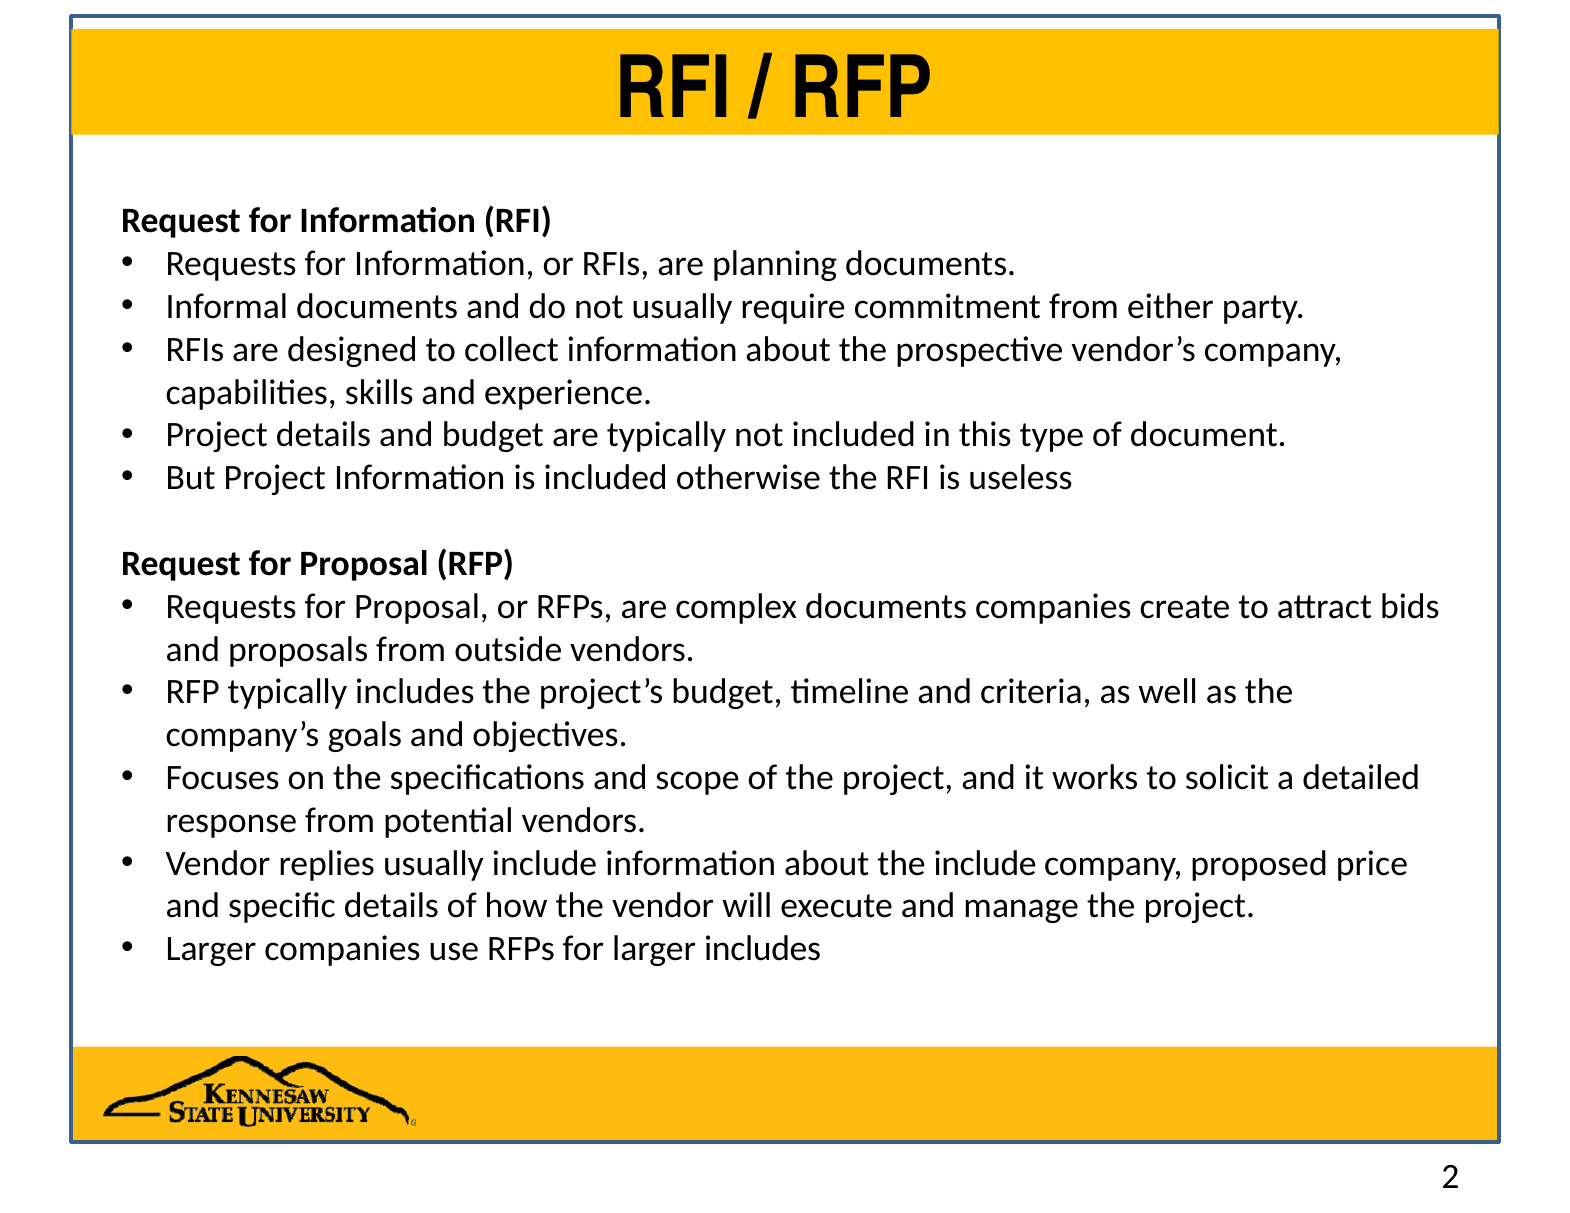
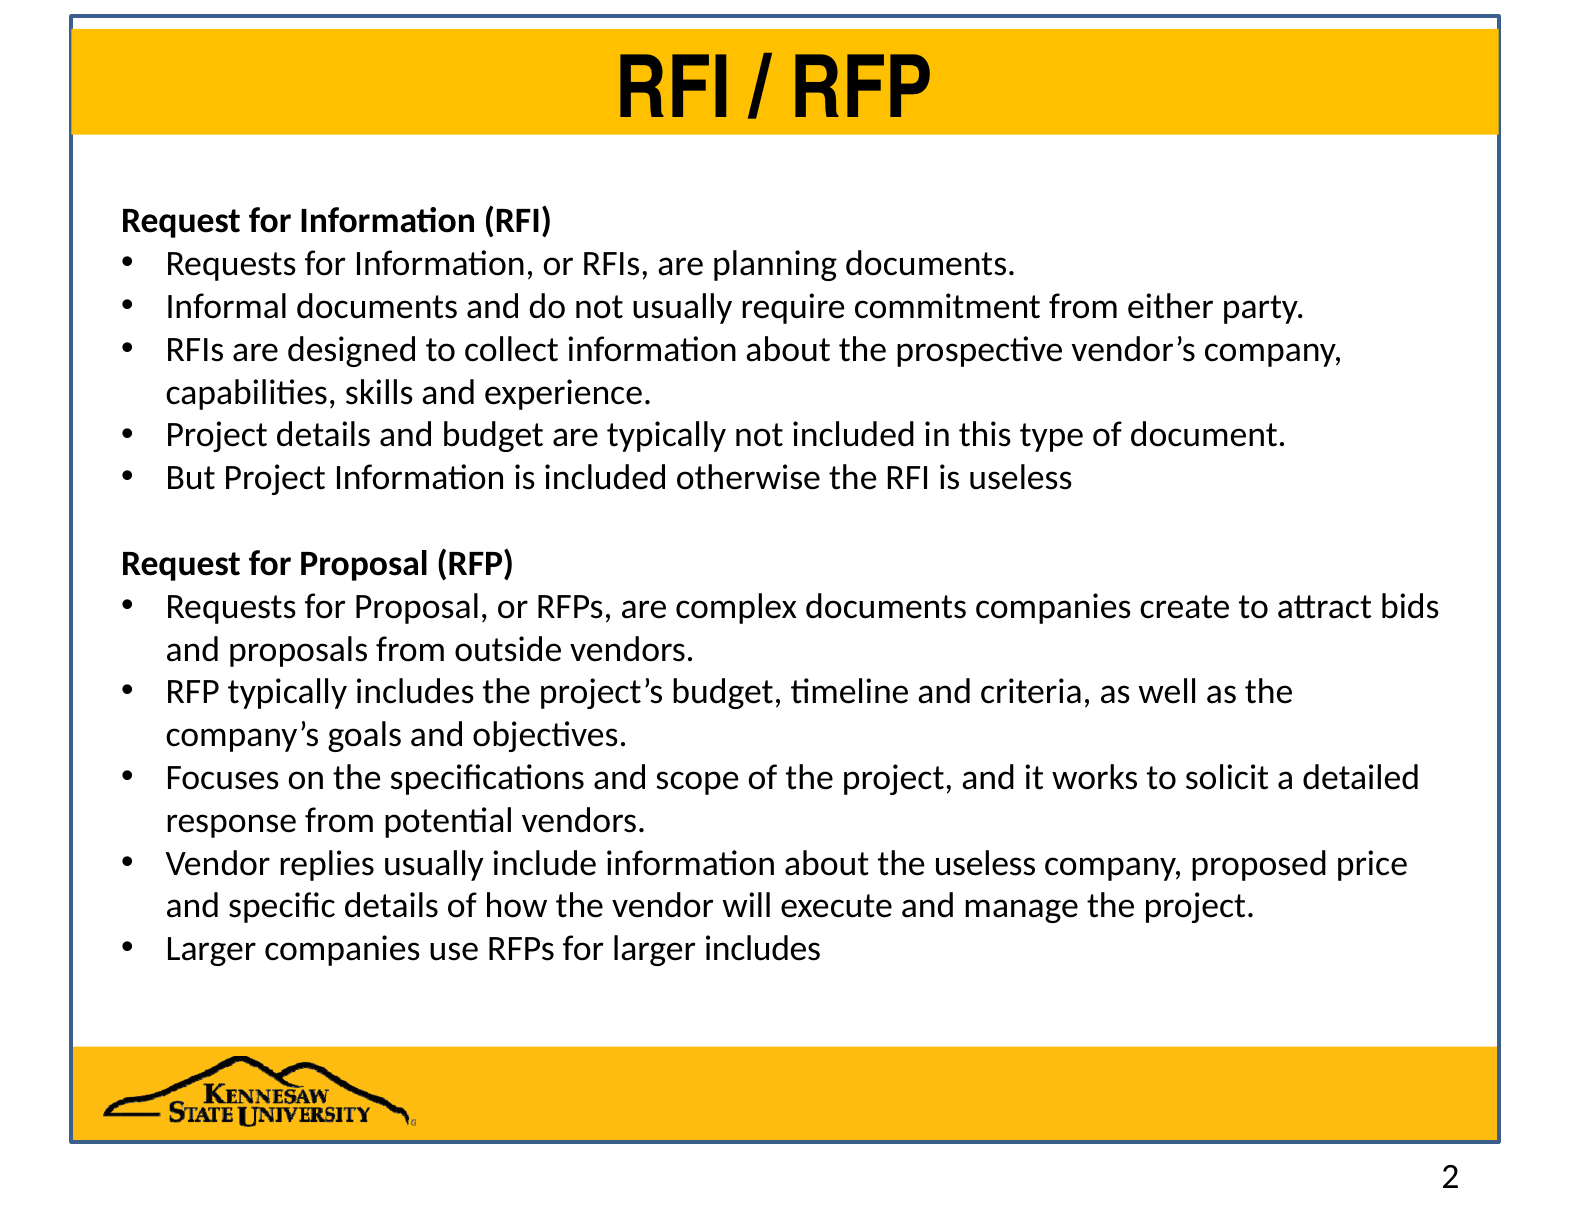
the include: include -> useless (985, 863)
